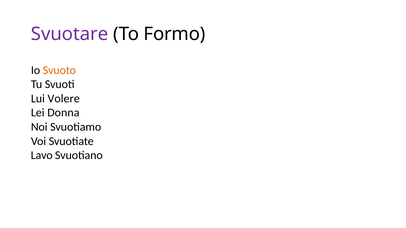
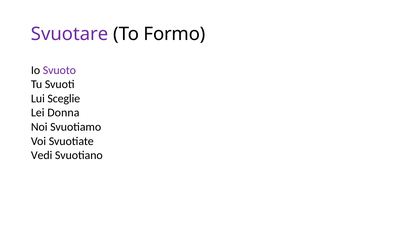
Svuoto colour: orange -> purple (59, 70)
Volere: Volere -> Sceglie (64, 99)
Lavo: Lavo -> Vedi (42, 156)
